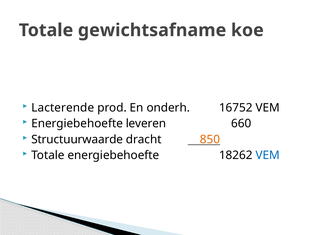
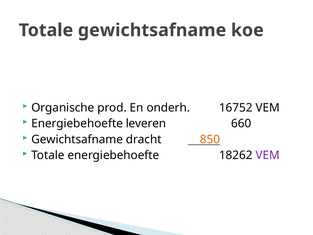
Lacterende: Lacterende -> Organische (63, 108)
Structuurwaarde: Structuurwaarde -> Gewichtsafname (77, 139)
VEM colour: blue -> purple (268, 155)
